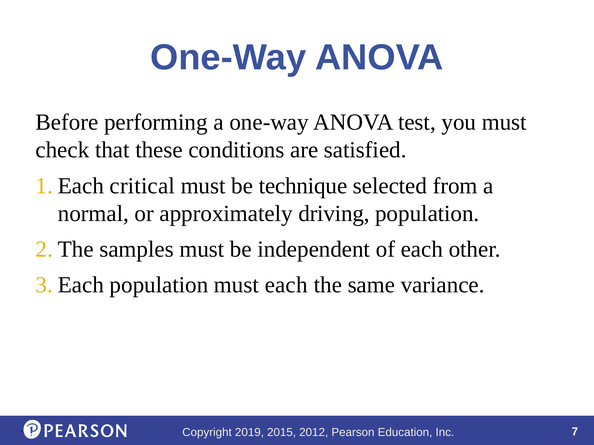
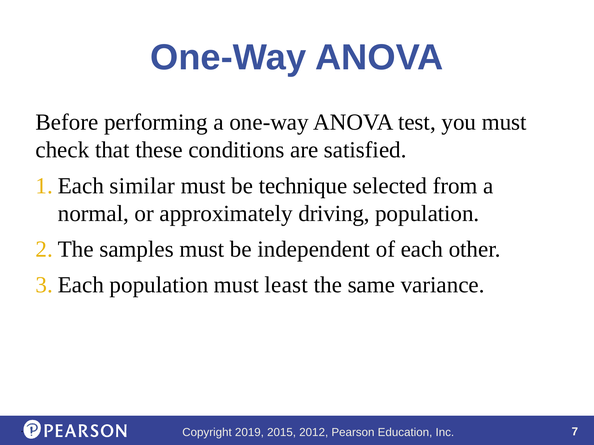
critical: critical -> similar (142, 186)
must each: each -> least (286, 285)
